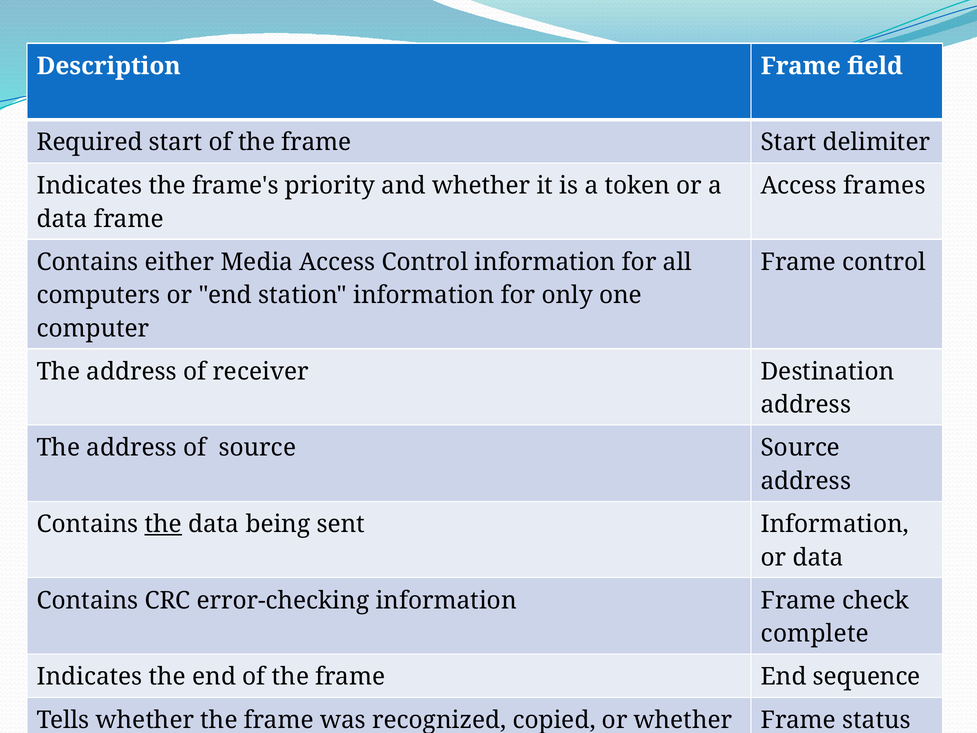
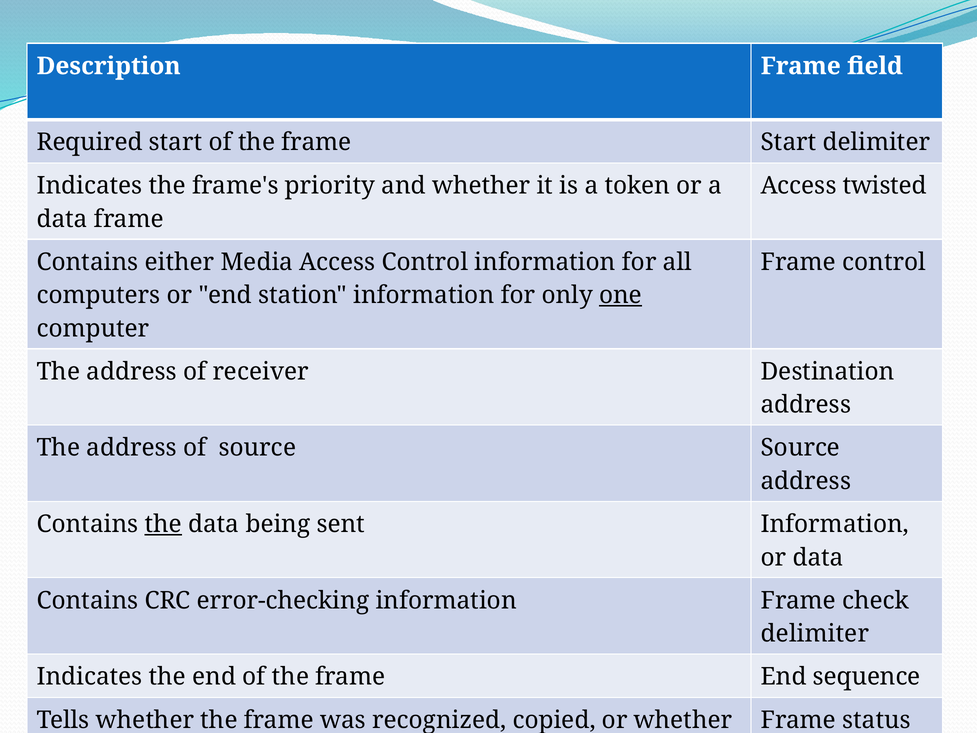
frames: frames -> twisted (885, 186)
one underline: none -> present (621, 295)
complete: complete -> delimiter (815, 634)
